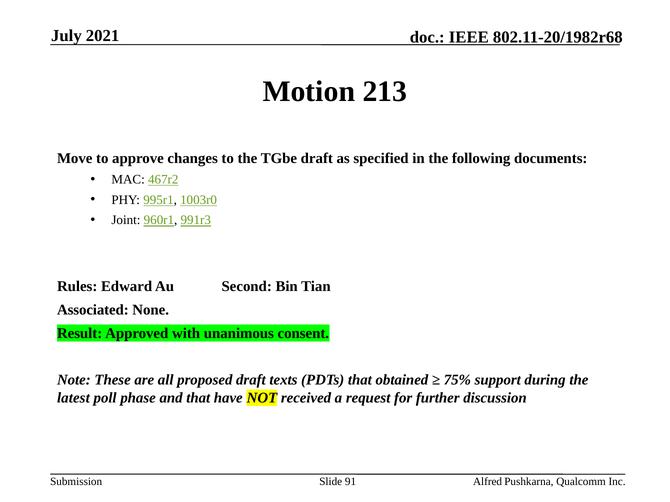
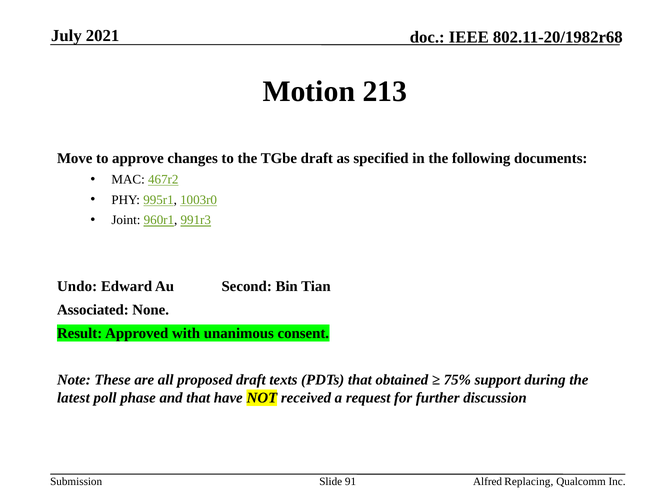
Rules: Rules -> Undo (77, 287)
Pushkarna: Pushkarna -> Replacing (529, 482)
